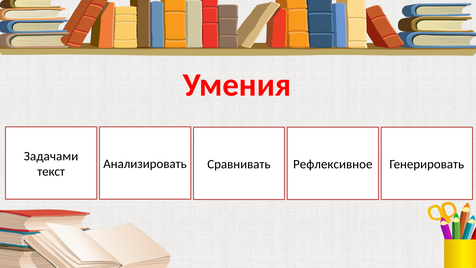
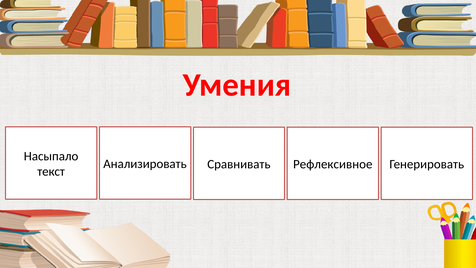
Задачами: Задачами -> Насыпало (51, 156)
